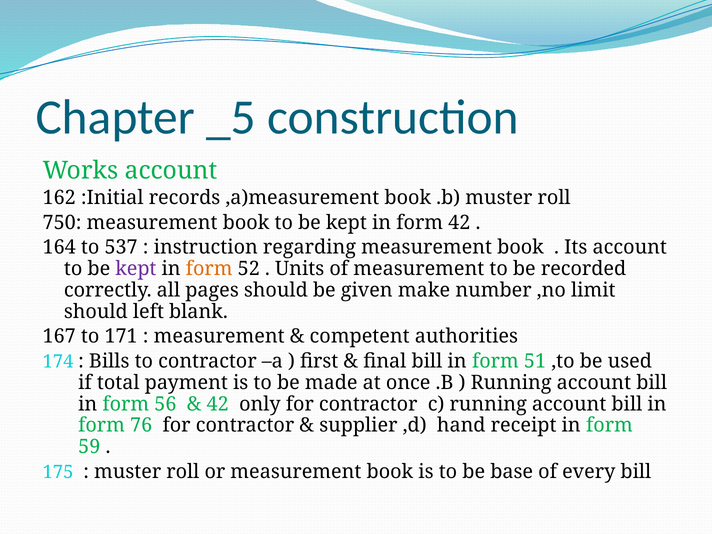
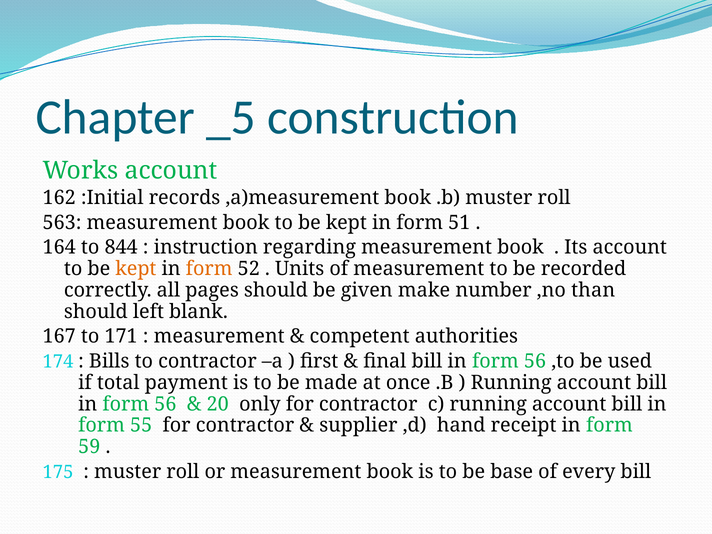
750: 750 -> 563 (62, 223)
form 42: 42 -> 51 (459, 223)
537: 537 -> 844 (121, 247)
kept colour: purple -> orange (136, 269)
limit: limit -> than (593, 290)
51: 51 -> 56 (535, 361)
42: 42 -> 20 (218, 404)
76: 76 -> 55 (141, 425)
